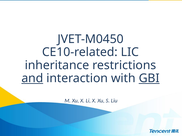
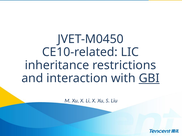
and underline: present -> none (32, 79)
